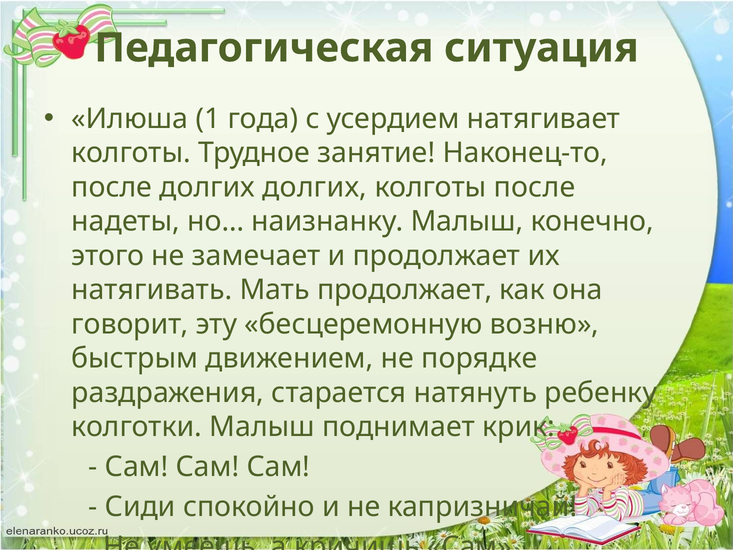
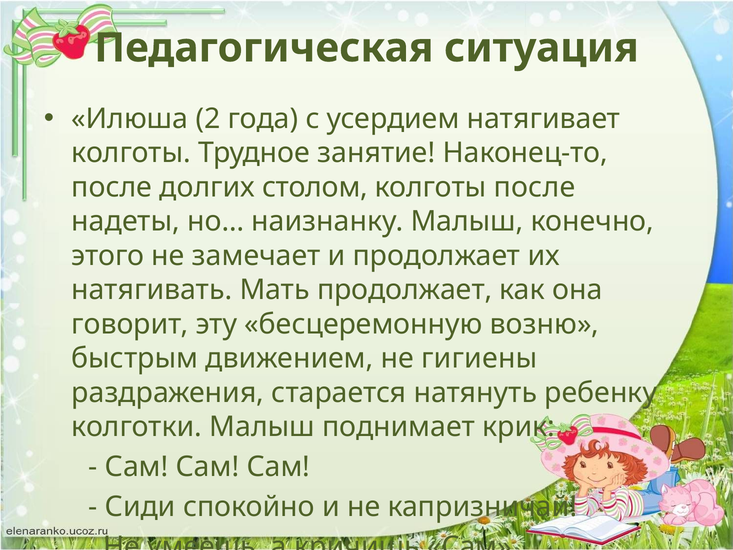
1: 1 -> 2 (208, 119)
долгих долгих: долгих -> столом (315, 187)
порядке: порядке -> гигиены (479, 358)
